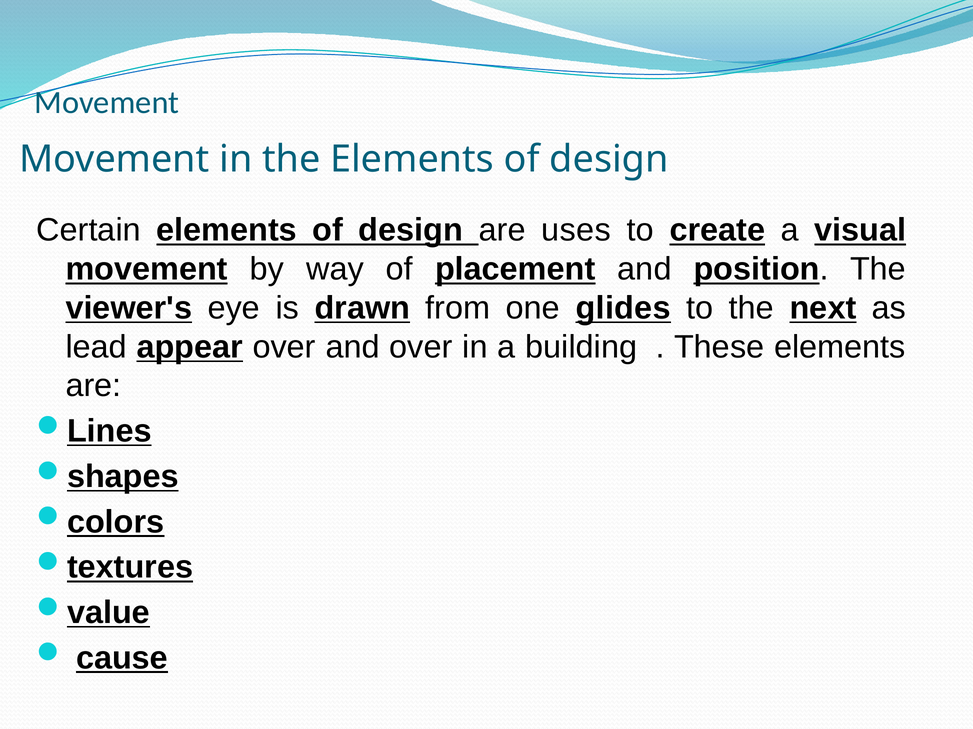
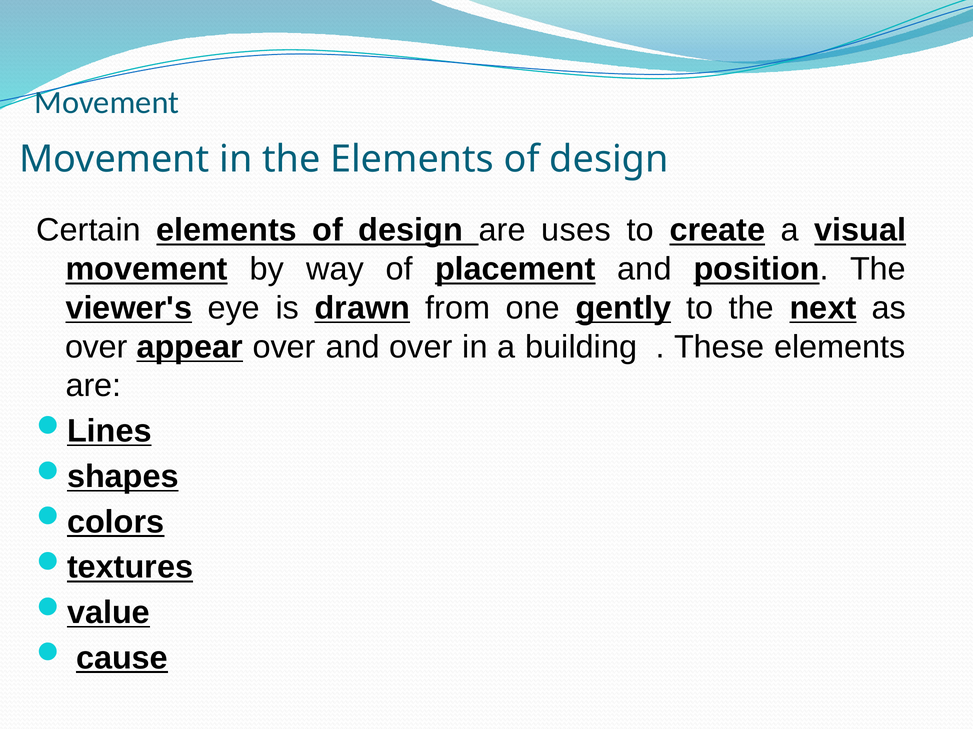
glides: glides -> gently (623, 308)
lead: lead -> over (96, 347)
